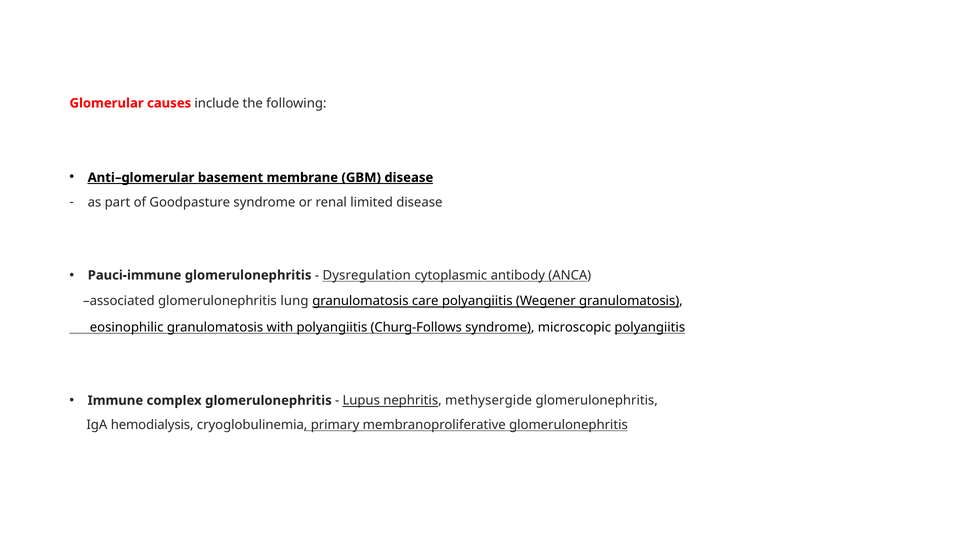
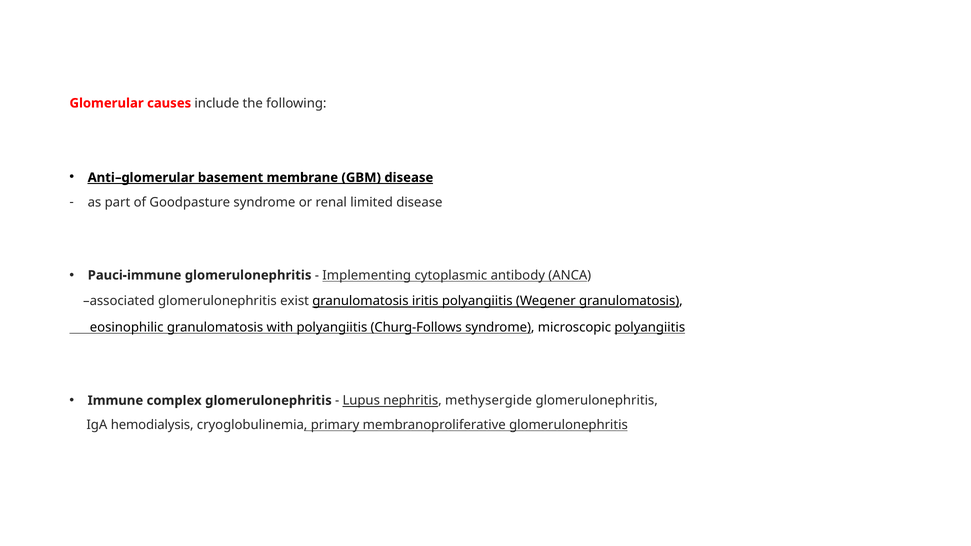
Dysregulation: Dysregulation -> Implementing (367, 275)
lung: lung -> exist (295, 301)
care: care -> iritis (425, 301)
